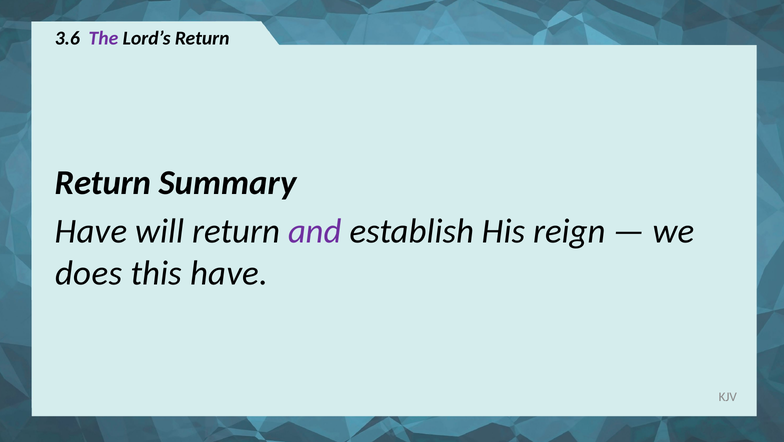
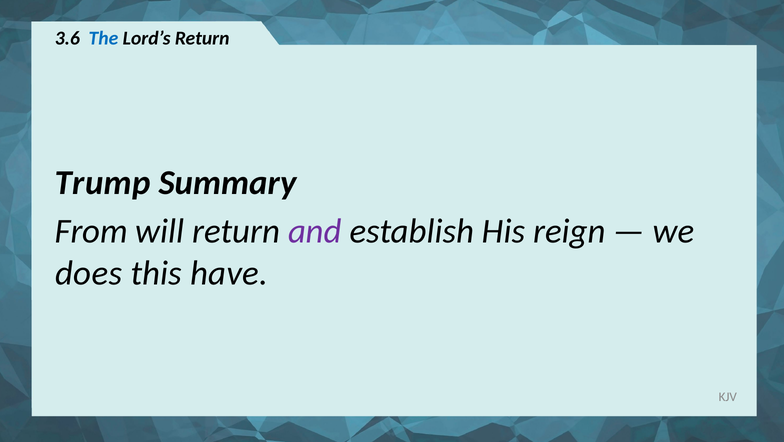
The colour: purple -> blue (103, 38)
Return: Return -> Trump (103, 183)
Have: Have -> From (91, 231)
